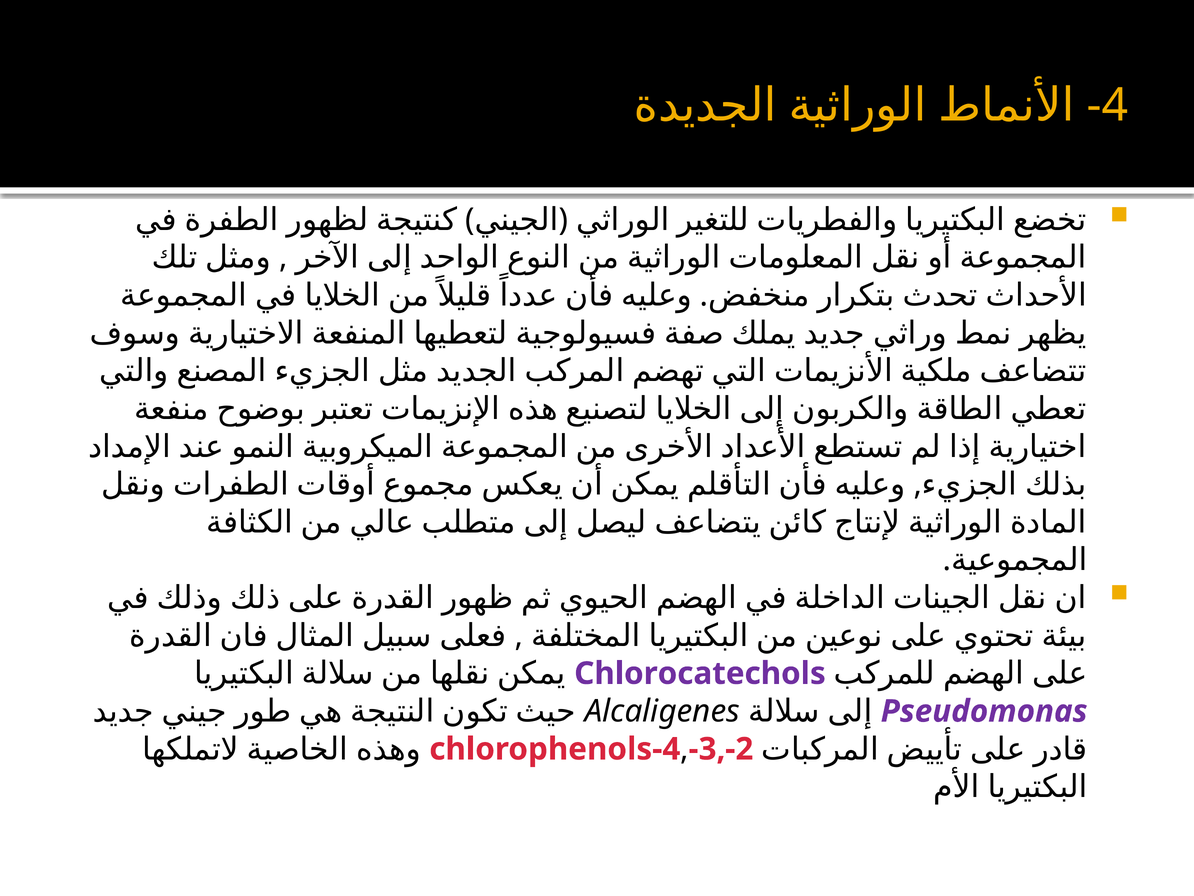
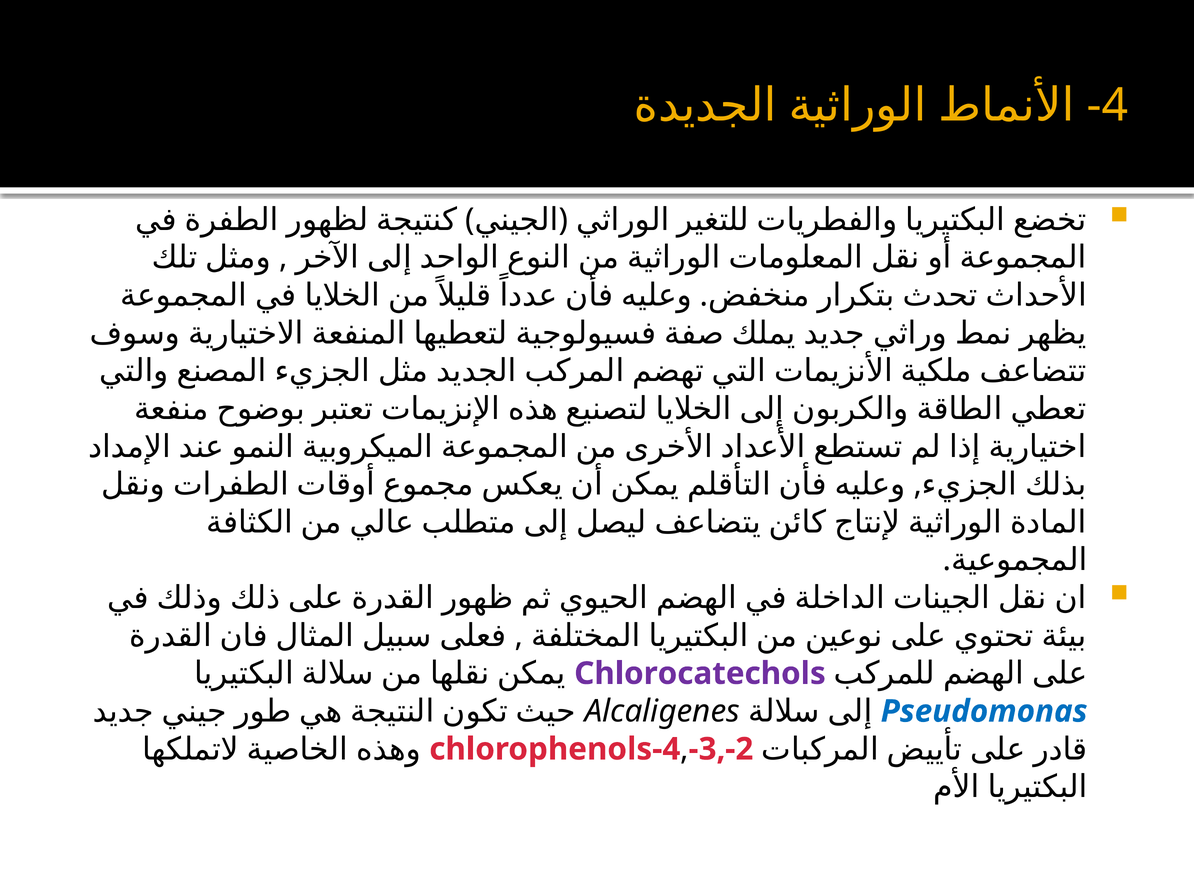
Pseudomonas colour: purple -> blue (984, 711)
